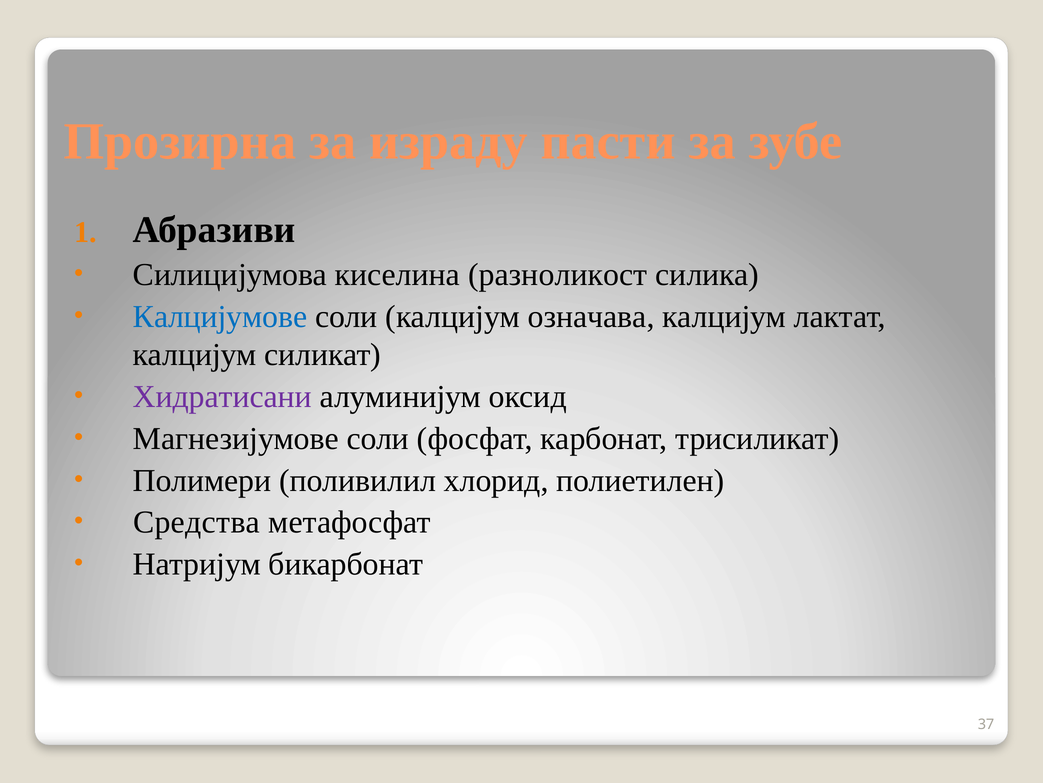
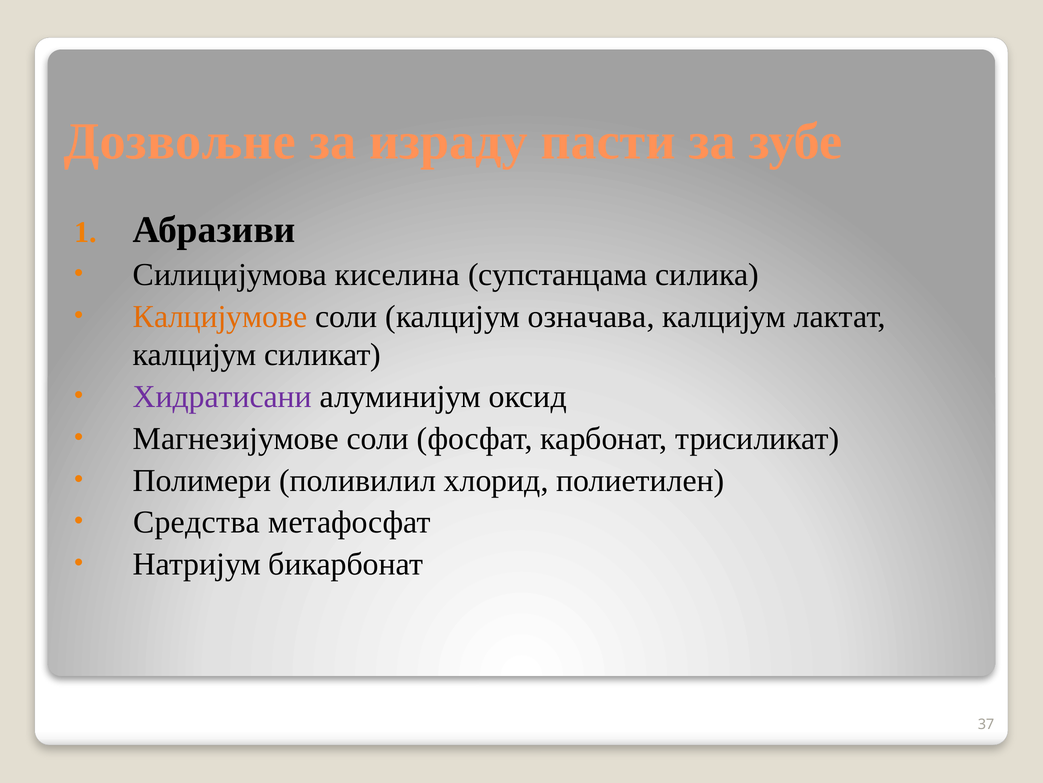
Прозирна: Прозирна -> Дозвољне (180, 141)
разноликост: разноликост -> супстанцама (558, 275)
Калцијумове colour: blue -> orange (220, 316)
